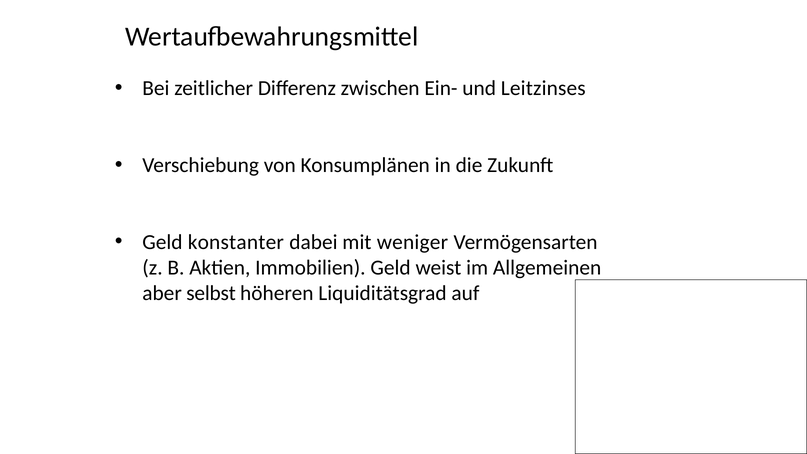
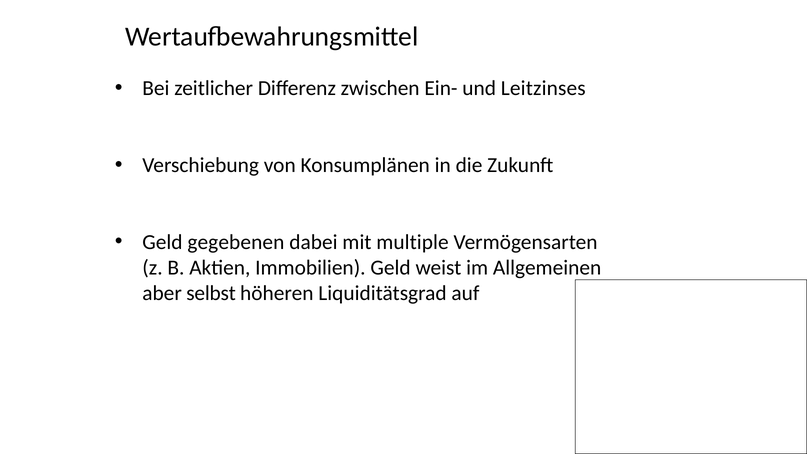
konstanter: konstanter -> gegebenen (236, 242)
weniger: weniger -> multiple (412, 242)
